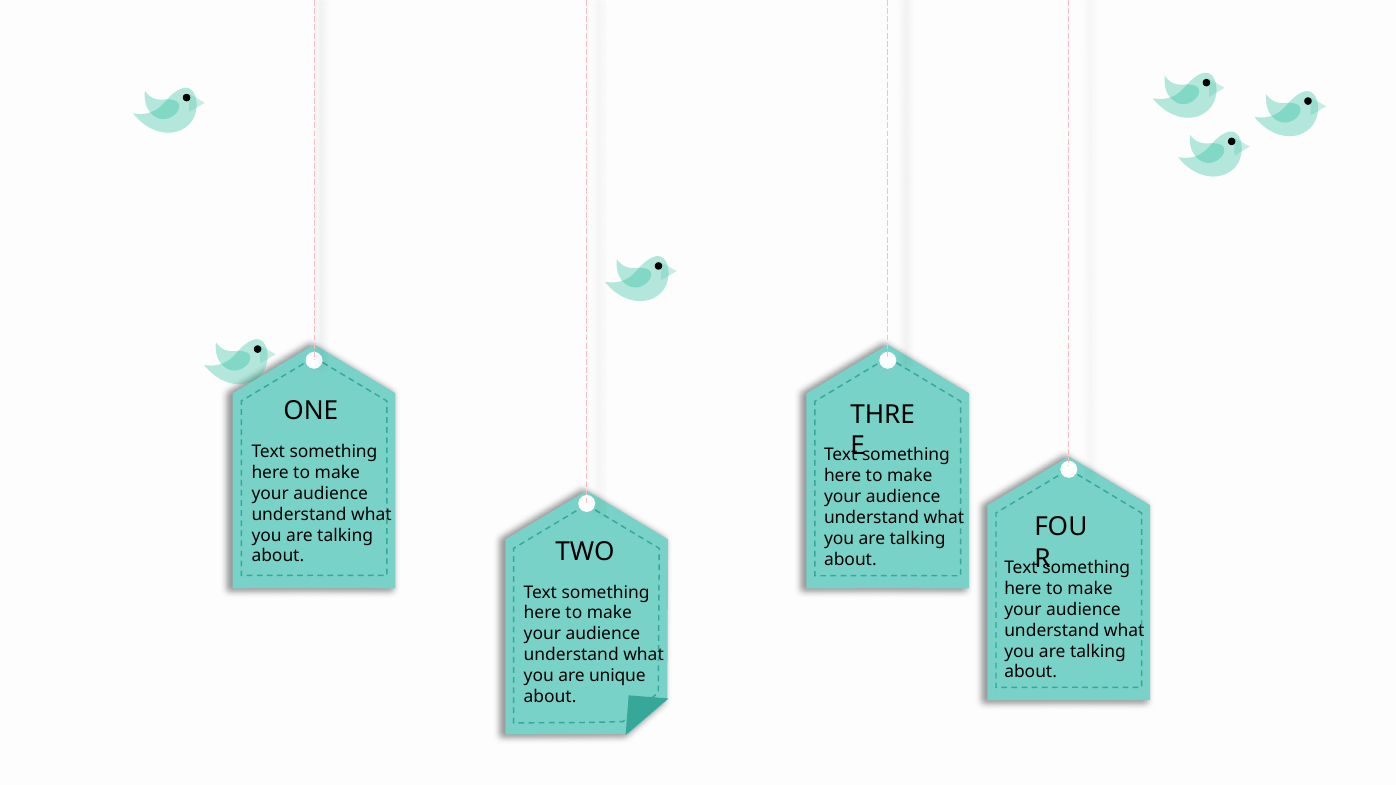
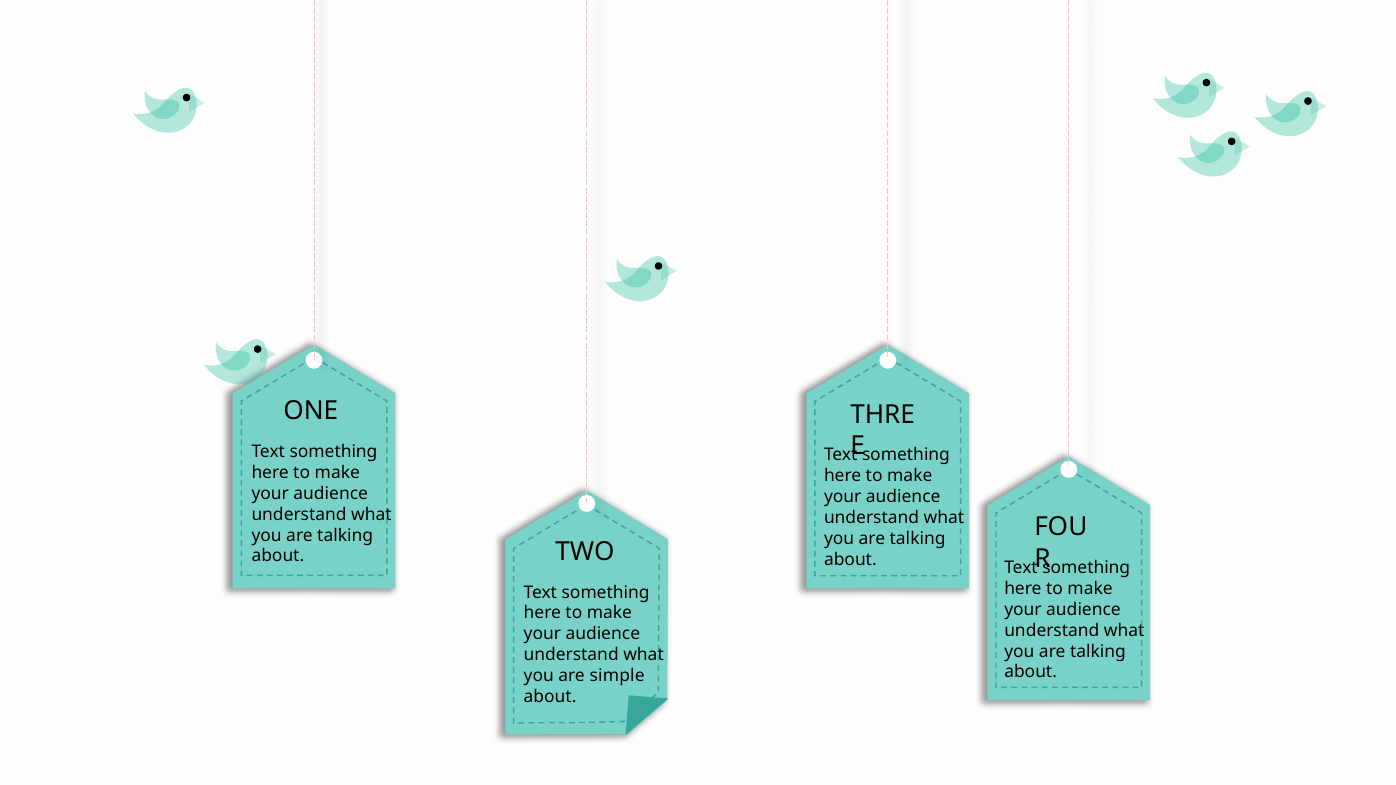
unique: unique -> simple (617, 676)
